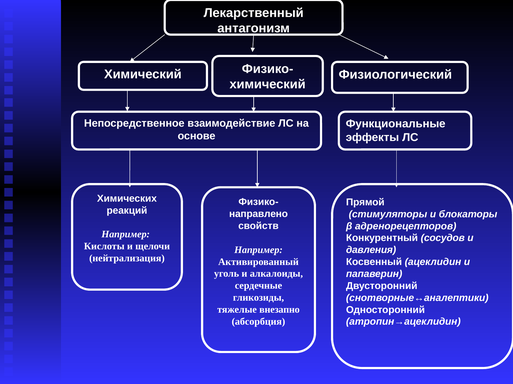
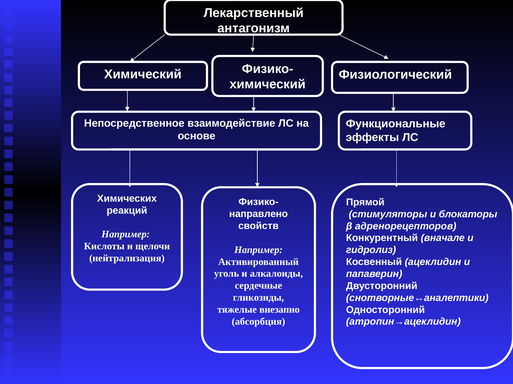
сосудов: сосудов -> вначале (443, 239)
давления: давления -> гидролиз (371, 250)
